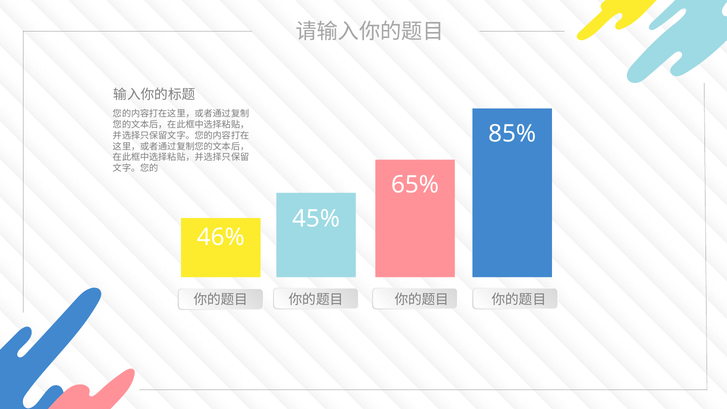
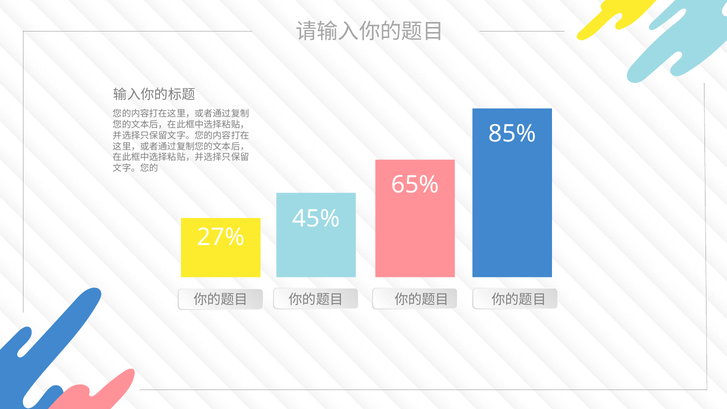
46%: 46% -> 27% (221, 237)
